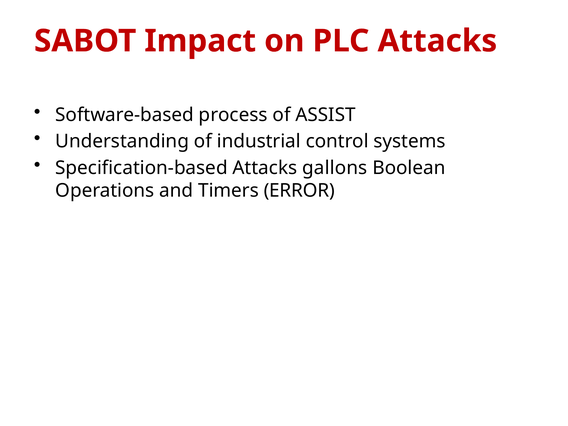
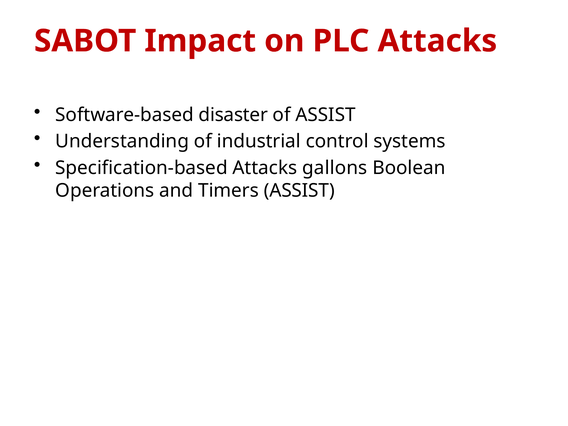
process: process -> disaster (233, 115)
Timers ERROR: ERROR -> ASSIST (299, 191)
